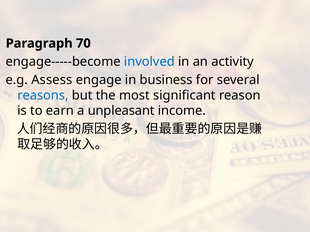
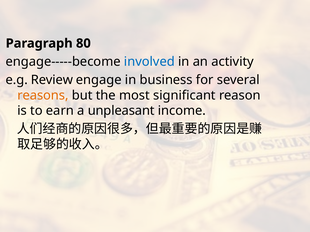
70: 70 -> 80 (83, 43)
Assess: Assess -> Review (52, 80)
reasons colour: blue -> orange (43, 95)
